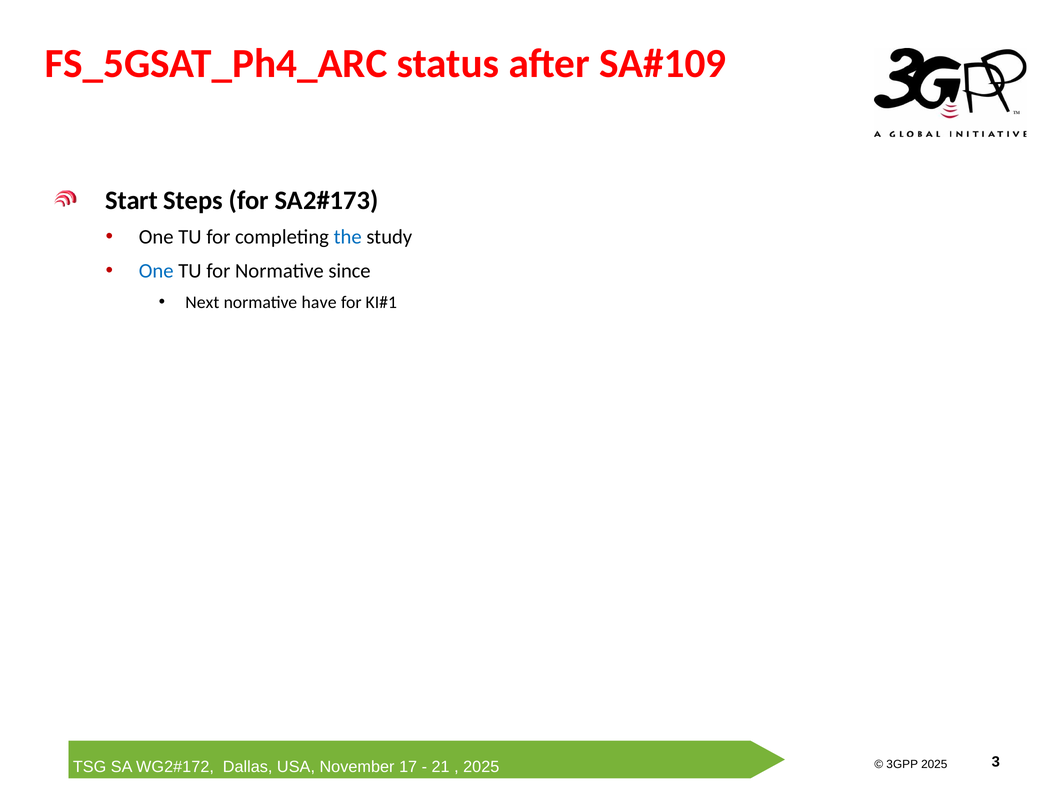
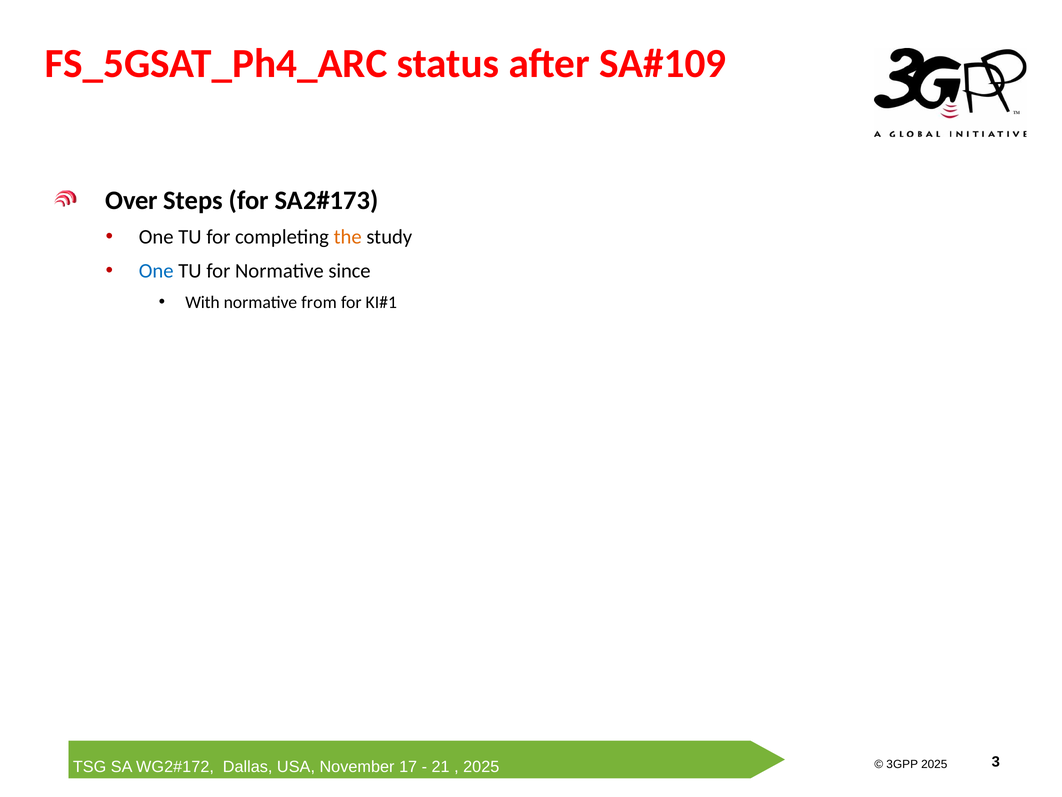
Start: Start -> Over (132, 200)
the colour: blue -> orange (348, 237)
Next: Next -> With (202, 302)
have: have -> from (319, 302)
